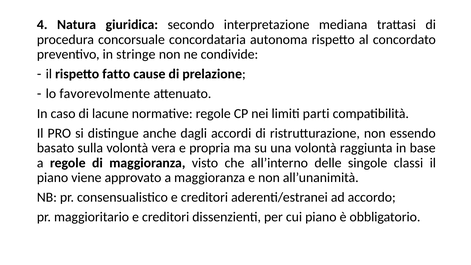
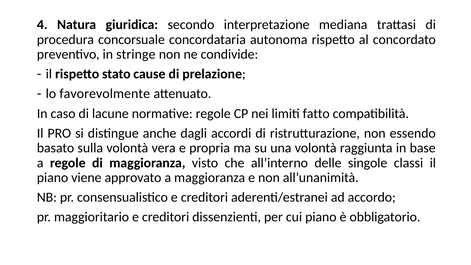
fatto: fatto -> stato (116, 74)
parti: parti -> fatto (316, 113)
